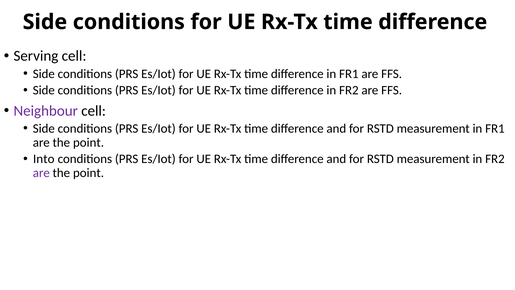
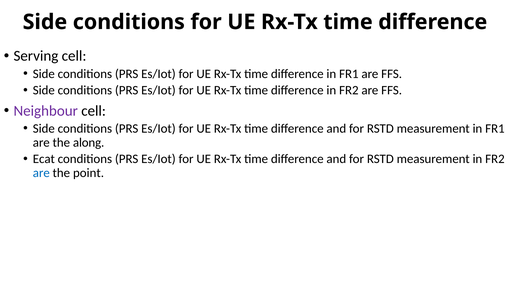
point: point -> along (89, 142)
Into: Into -> Ecat (44, 159)
are colour: purple -> blue (41, 173)
